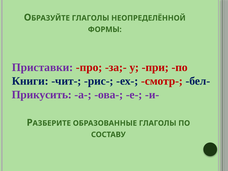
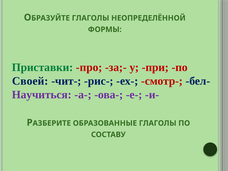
Приставки colour: purple -> green (42, 67)
Книги: Книги -> Своей (30, 81)
Прикусить: Прикусить -> Научиться (42, 95)
